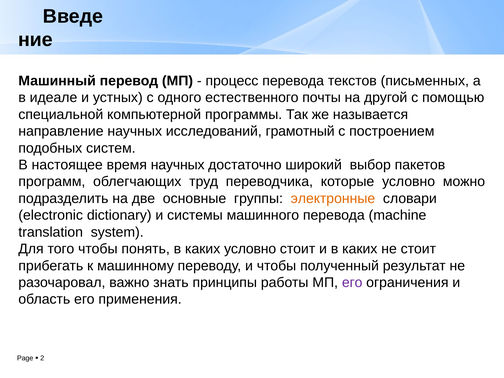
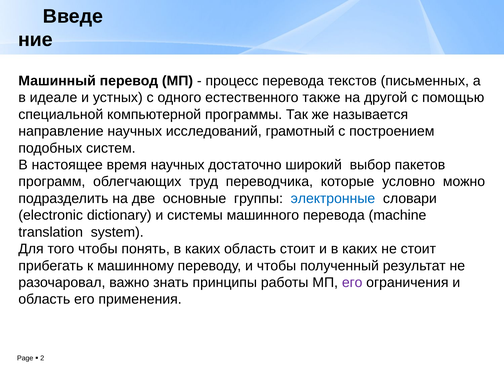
почты: почты -> также (321, 98)
электронные colour: orange -> blue (333, 198)
каких условно: условно -> область (250, 249)
